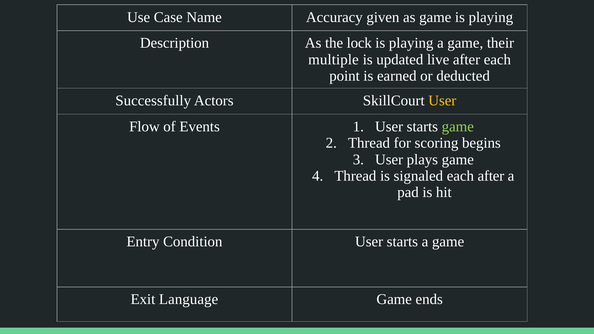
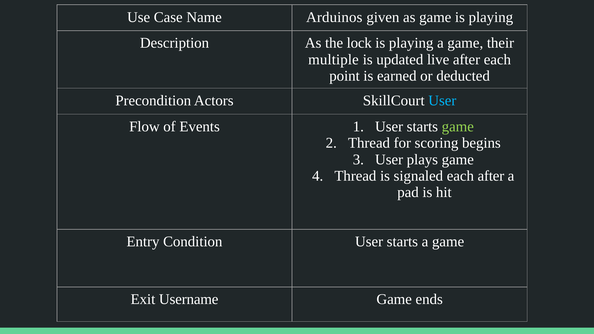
Accuracy: Accuracy -> Arduinos (334, 17)
Successfully: Successfully -> Precondition (153, 101)
User colour: yellow -> light blue (442, 101)
Language: Language -> Username (189, 300)
